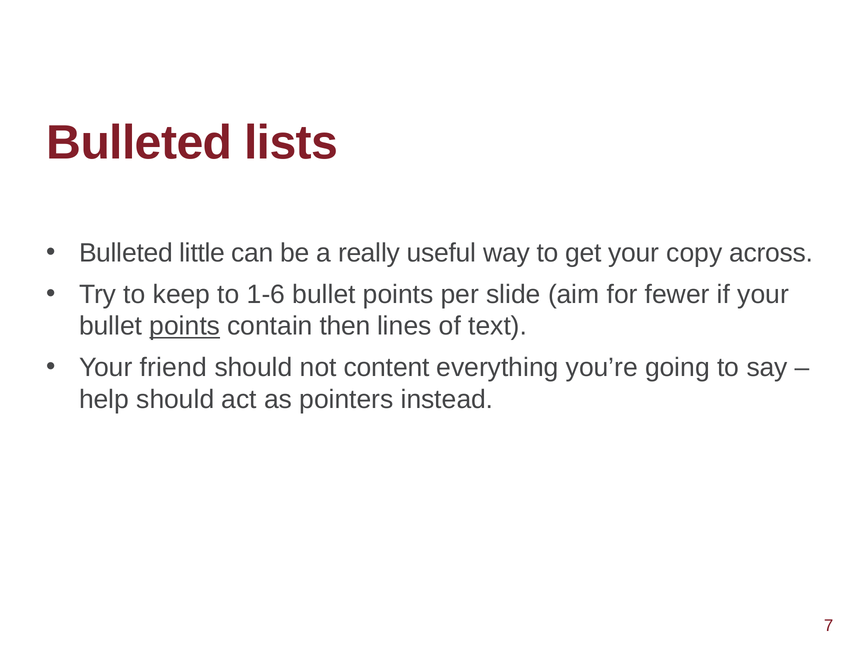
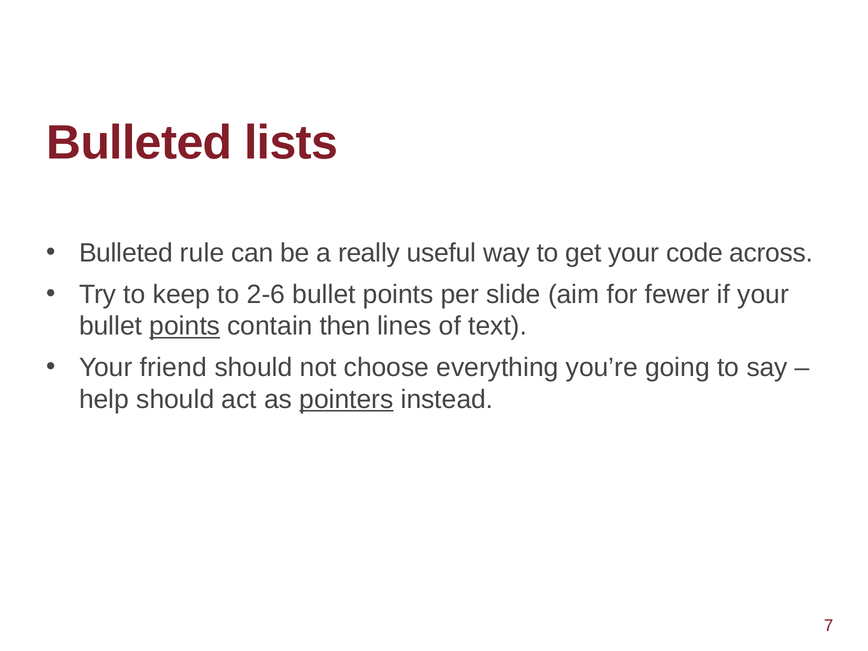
little: little -> rule (202, 253)
copy: copy -> code (694, 253)
1-6: 1-6 -> 2-6 (266, 294)
content: content -> choose (387, 368)
pointers underline: none -> present (346, 399)
